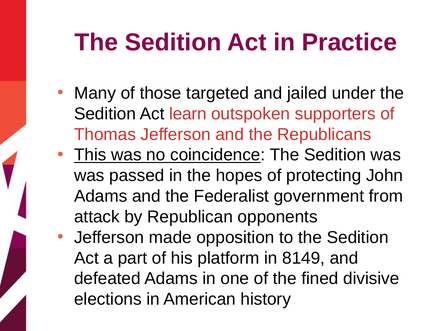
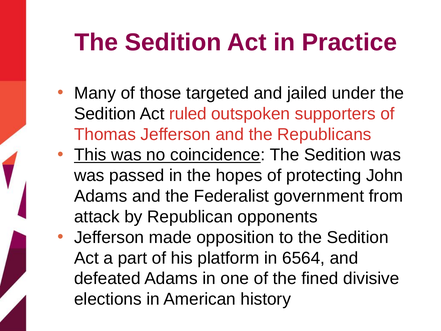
learn: learn -> ruled (188, 114)
8149: 8149 -> 6564 (304, 258)
